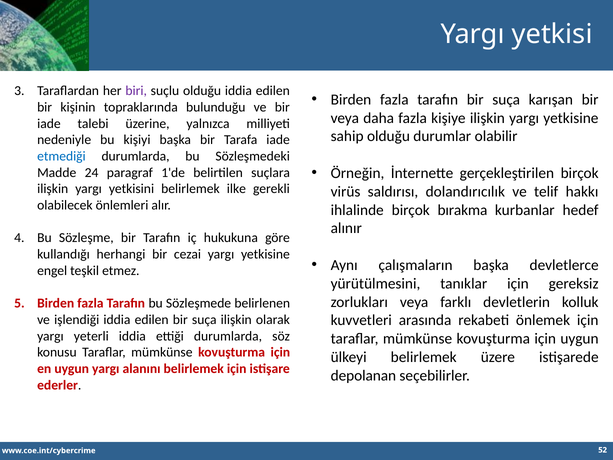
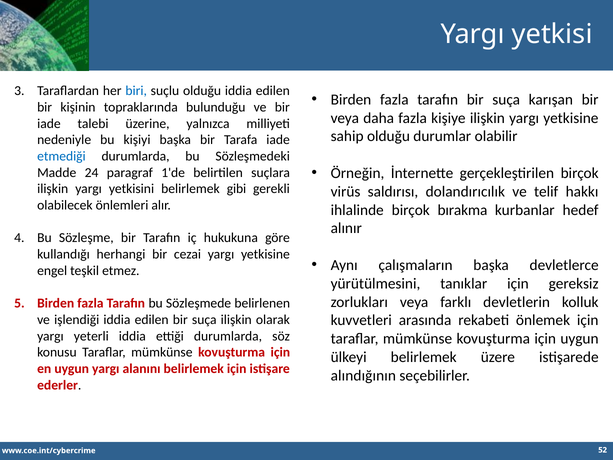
biri colour: purple -> blue (136, 91)
ilke: ilke -> gibi (236, 189)
depolanan: depolanan -> alındığının (363, 375)
